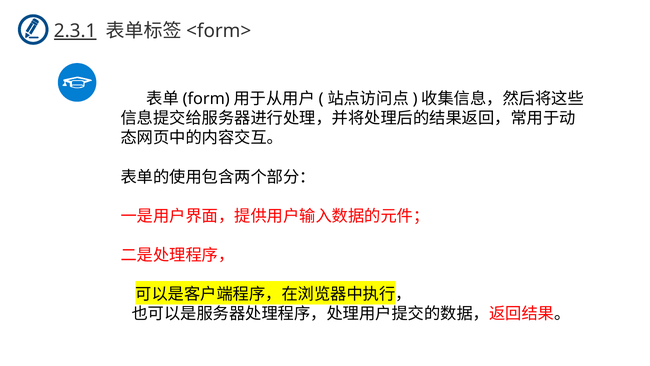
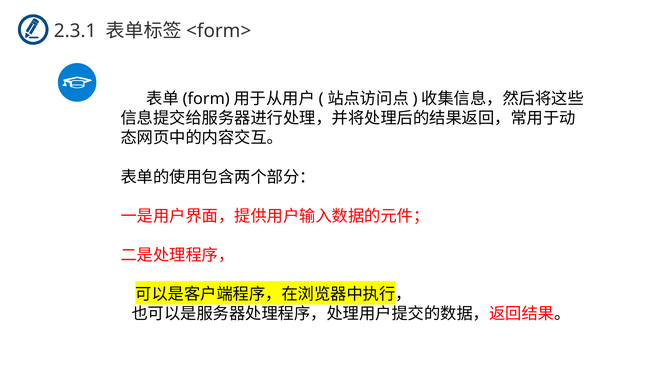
2.3.1 underline: present -> none (75, 31)
